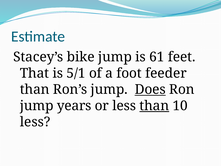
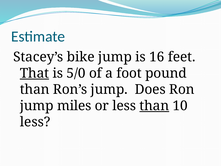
61: 61 -> 16 (157, 57)
That underline: none -> present (34, 73)
5/1: 5/1 -> 5/0 (76, 73)
feeder: feeder -> pound (166, 73)
Does underline: present -> none (150, 89)
years: years -> miles (74, 106)
